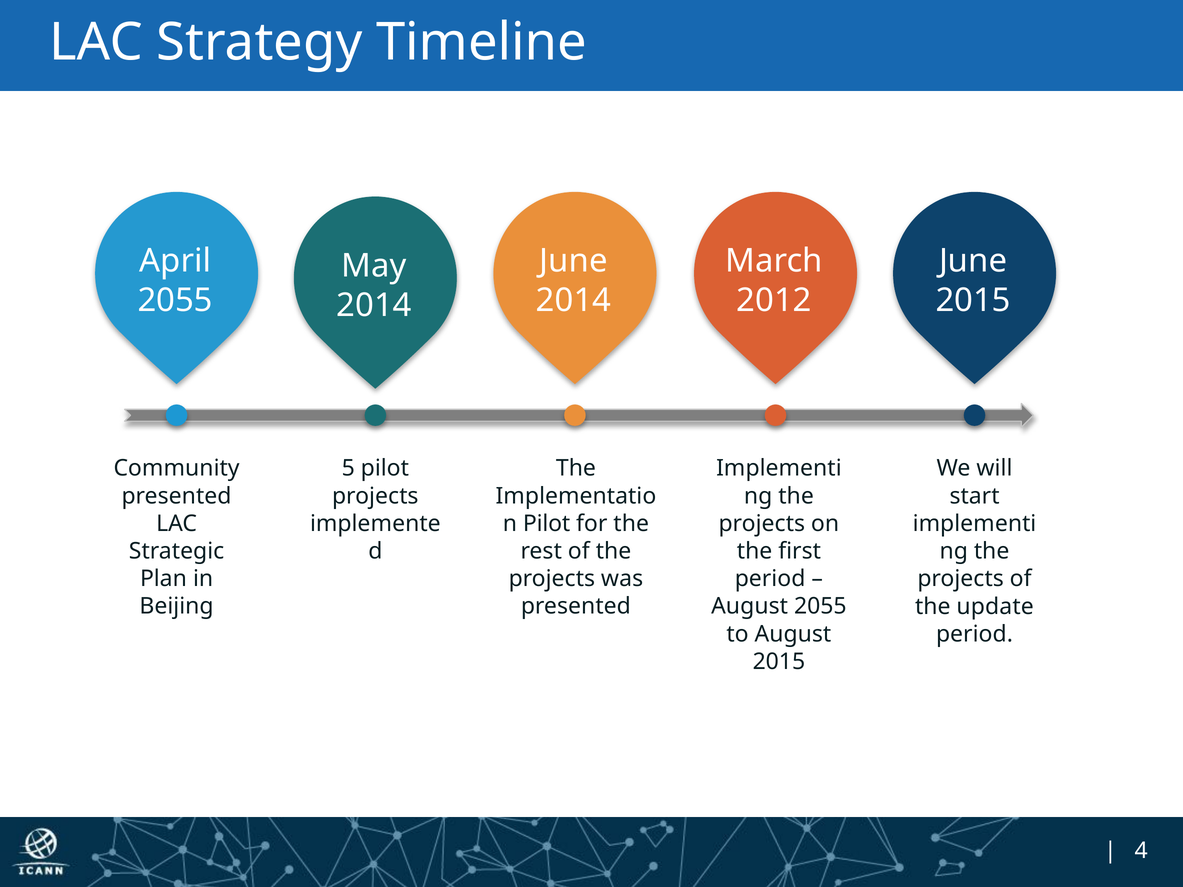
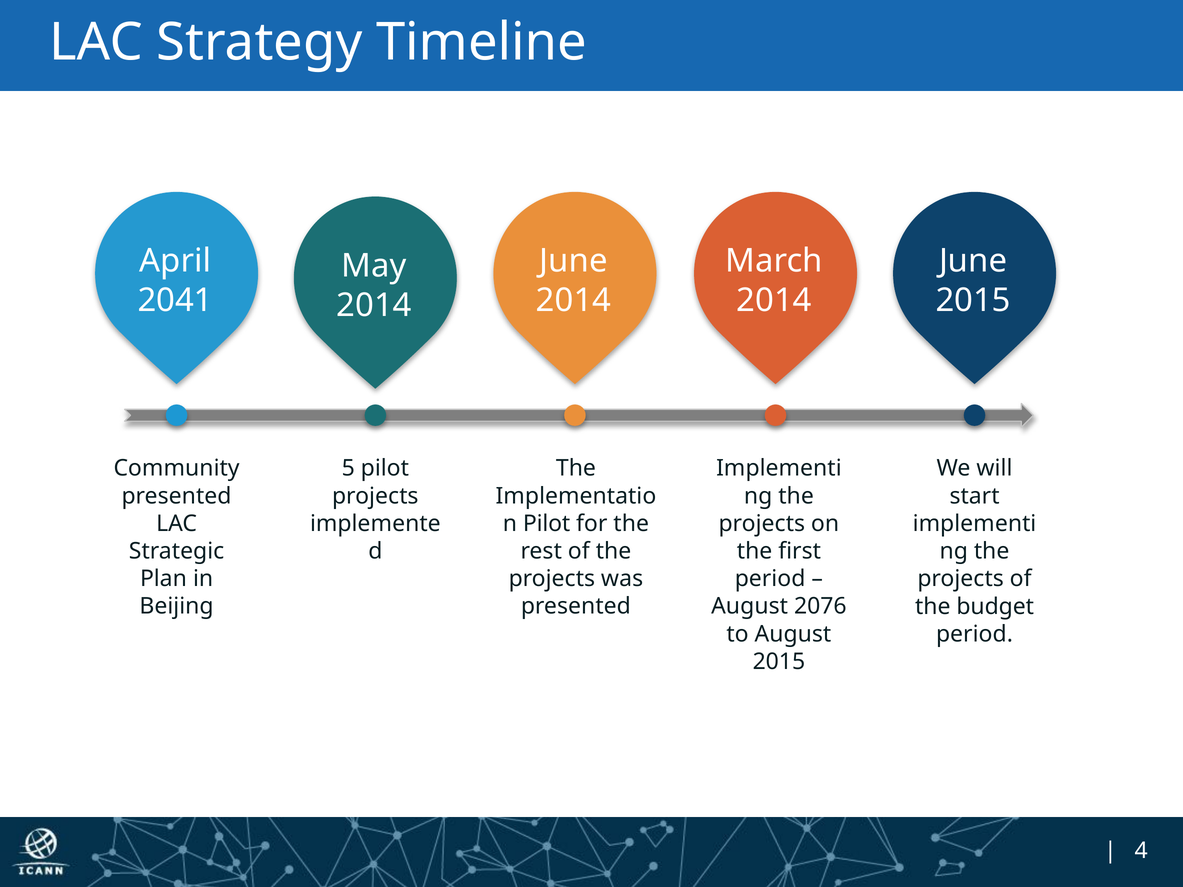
2055: 2055 -> 2041 (175, 301)
2012: 2012 -> 2014 (774, 301)
August 2055: 2055 -> 2076 (820, 607)
update: update -> budget (995, 607)
